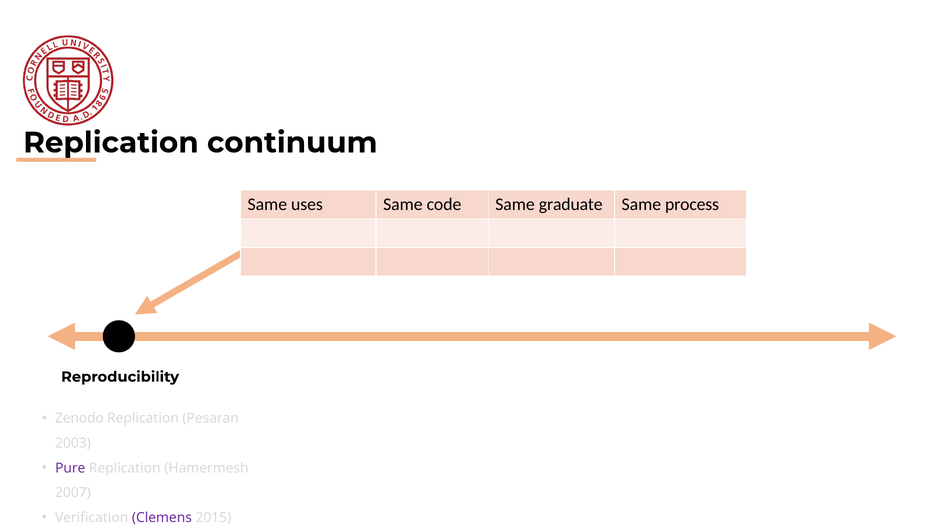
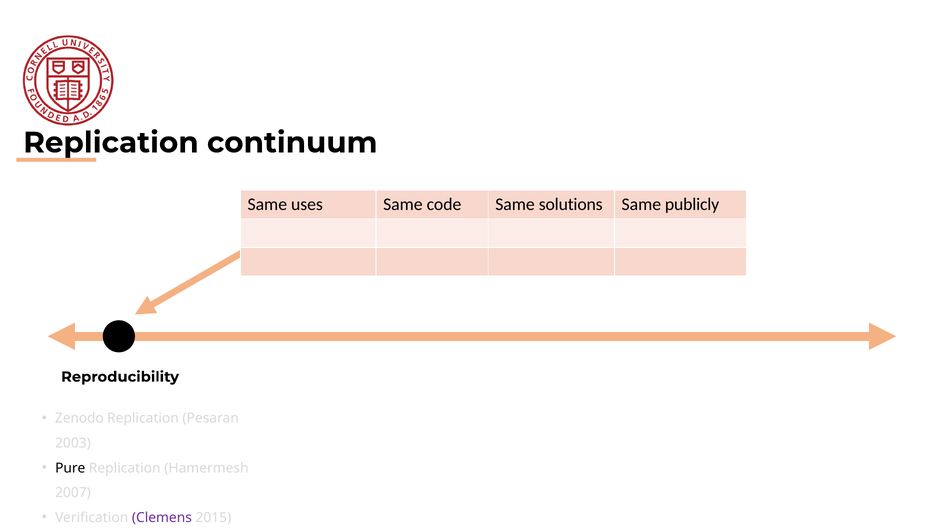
graduate: graduate -> solutions (571, 205)
process: process -> publicly (692, 205)
Pure colour: purple -> black (70, 468)
